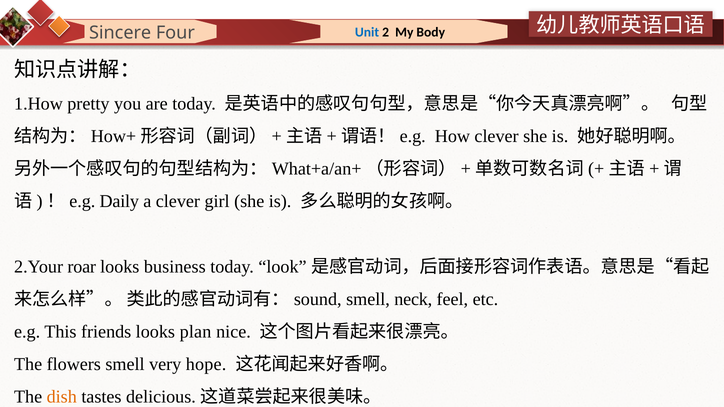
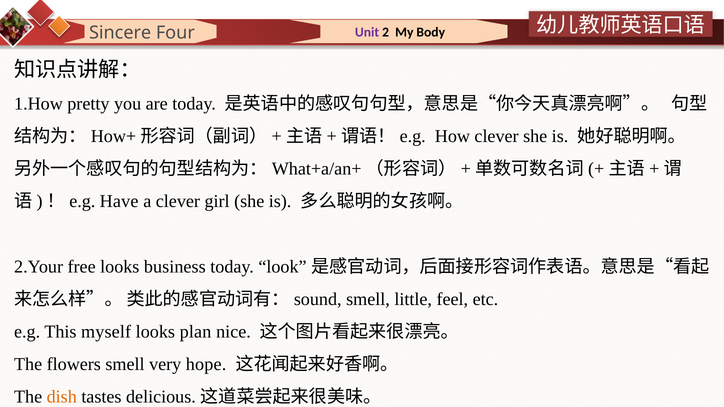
Unit colour: blue -> purple (367, 32)
Daily: Daily -> Have (119, 202)
roar: roar -> free (82, 267)
neck: neck -> little (413, 299)
friends: friends -> myself (106, 332)
